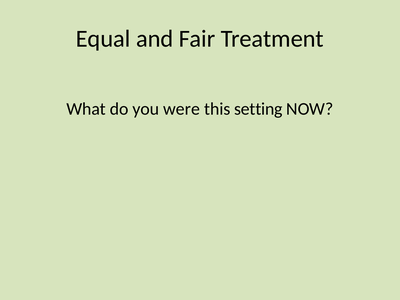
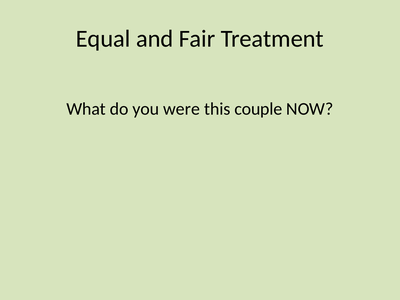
setting: setting -> couple (258, 109)
